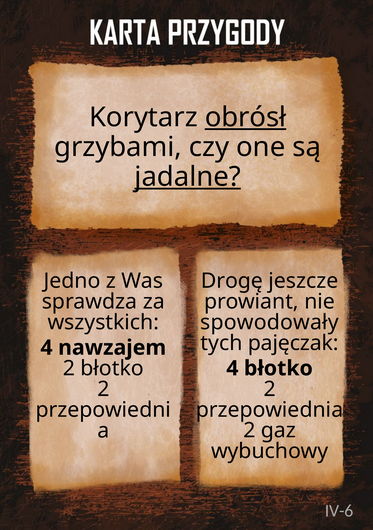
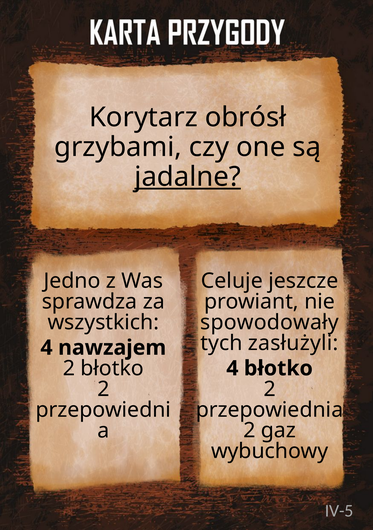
obrósł underline: present -> none (246, 117)
Drogę: Drogę -> Celuje (232, 281)
pajęczak: pajęczak -> zasłużyli (293, 343)
IV-6: IV-6 -> IV-5 (339, 511)
